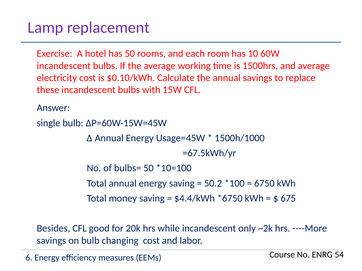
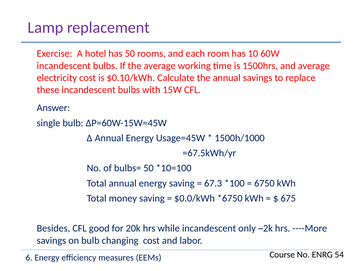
50.2: 50.2 -> 67.3 (213, 184)
$4.4/kWh: $4.4/kWh -> $0.0/kWh (195, 199)
